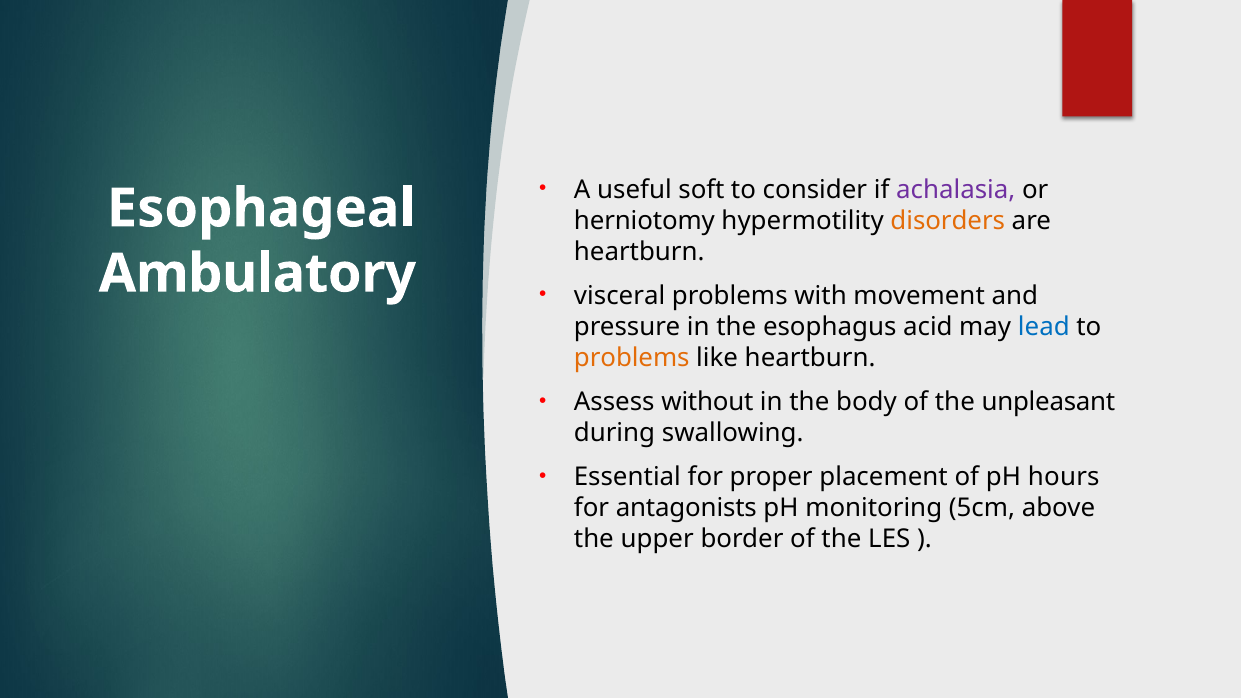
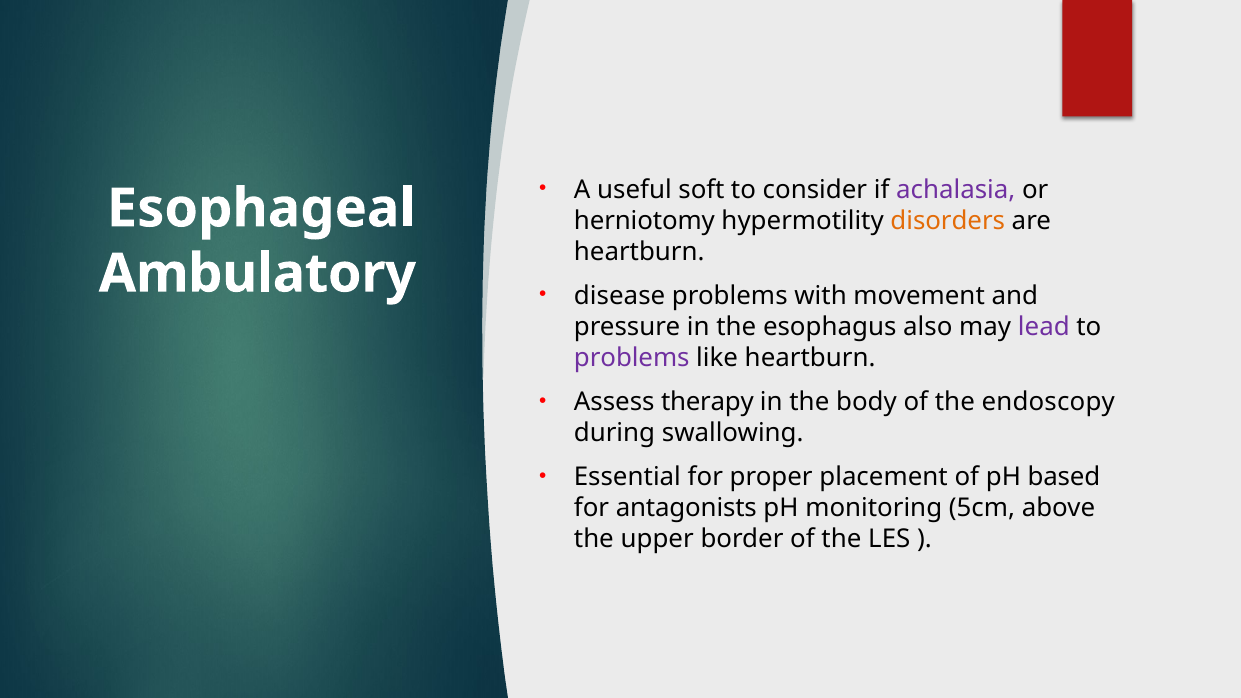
visceral: visceral -> disease (620, 296)
acid: acid -> also (928, 327)
lead colour: blue -> purple (1044, 327)
problems colour: orange -> purple (632, 358)
without: without -> therapy (707, 402)
unpleasant: unpleasant -> endoscopy (1048, 402)
hours: hours -> based (1064, 477)
